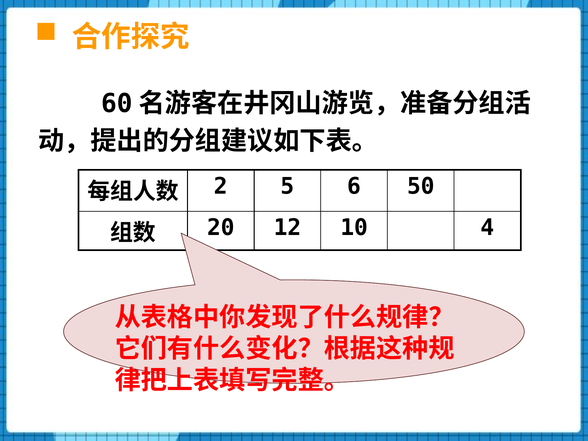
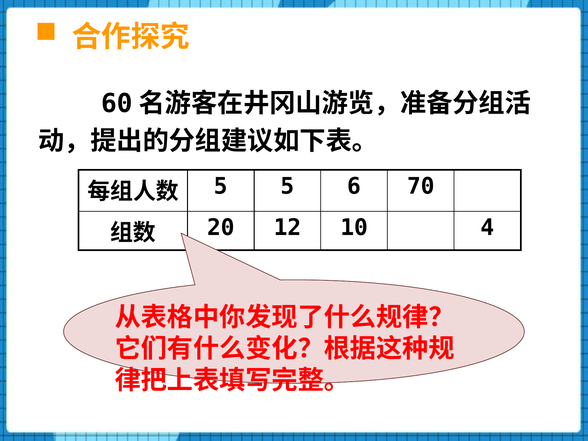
2: 2 -> 5 (221, 186)
50: 50 -> 70 (421, 186)
